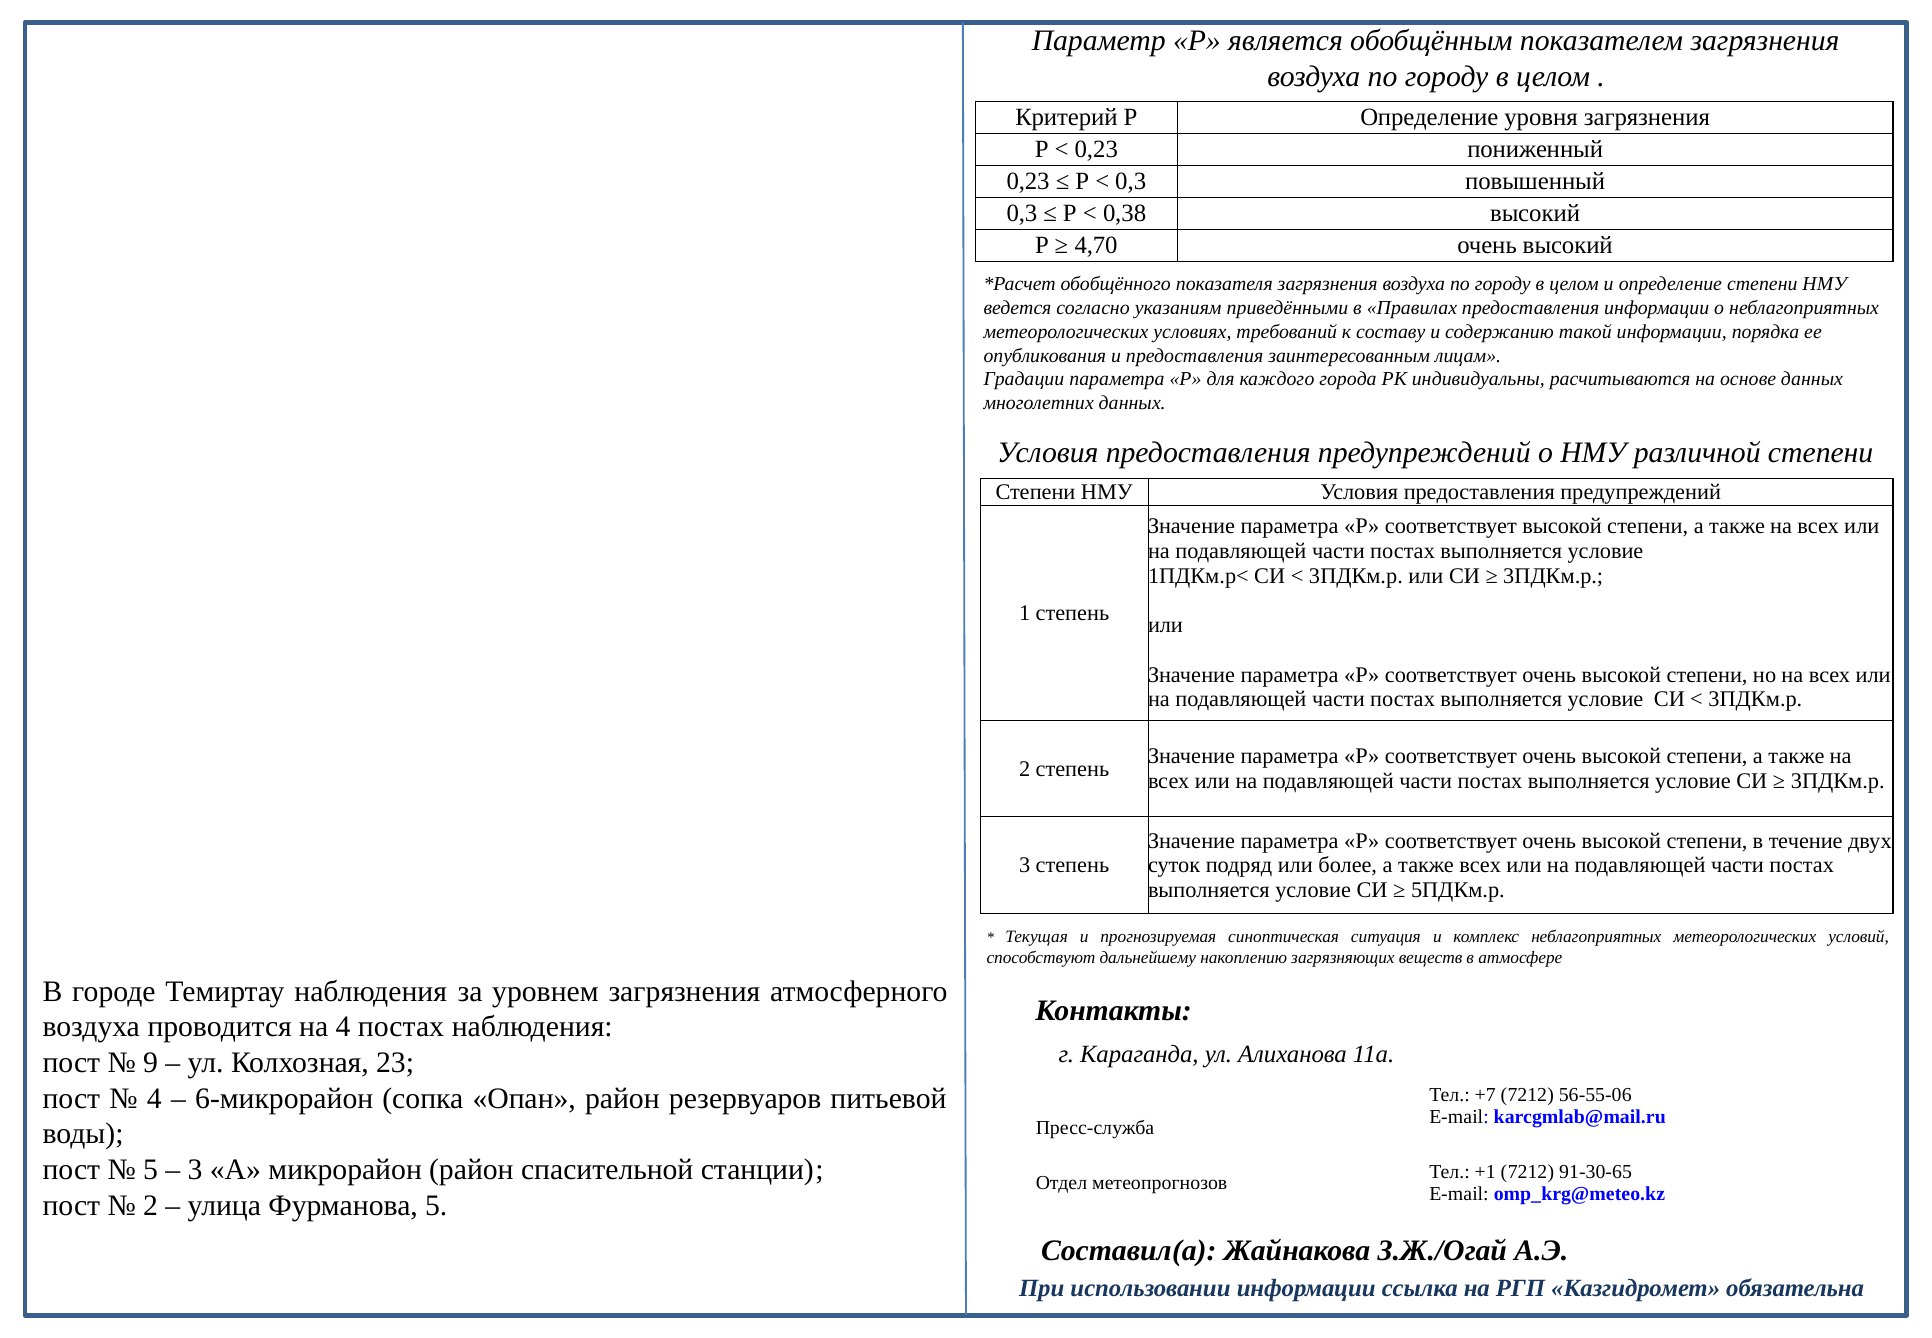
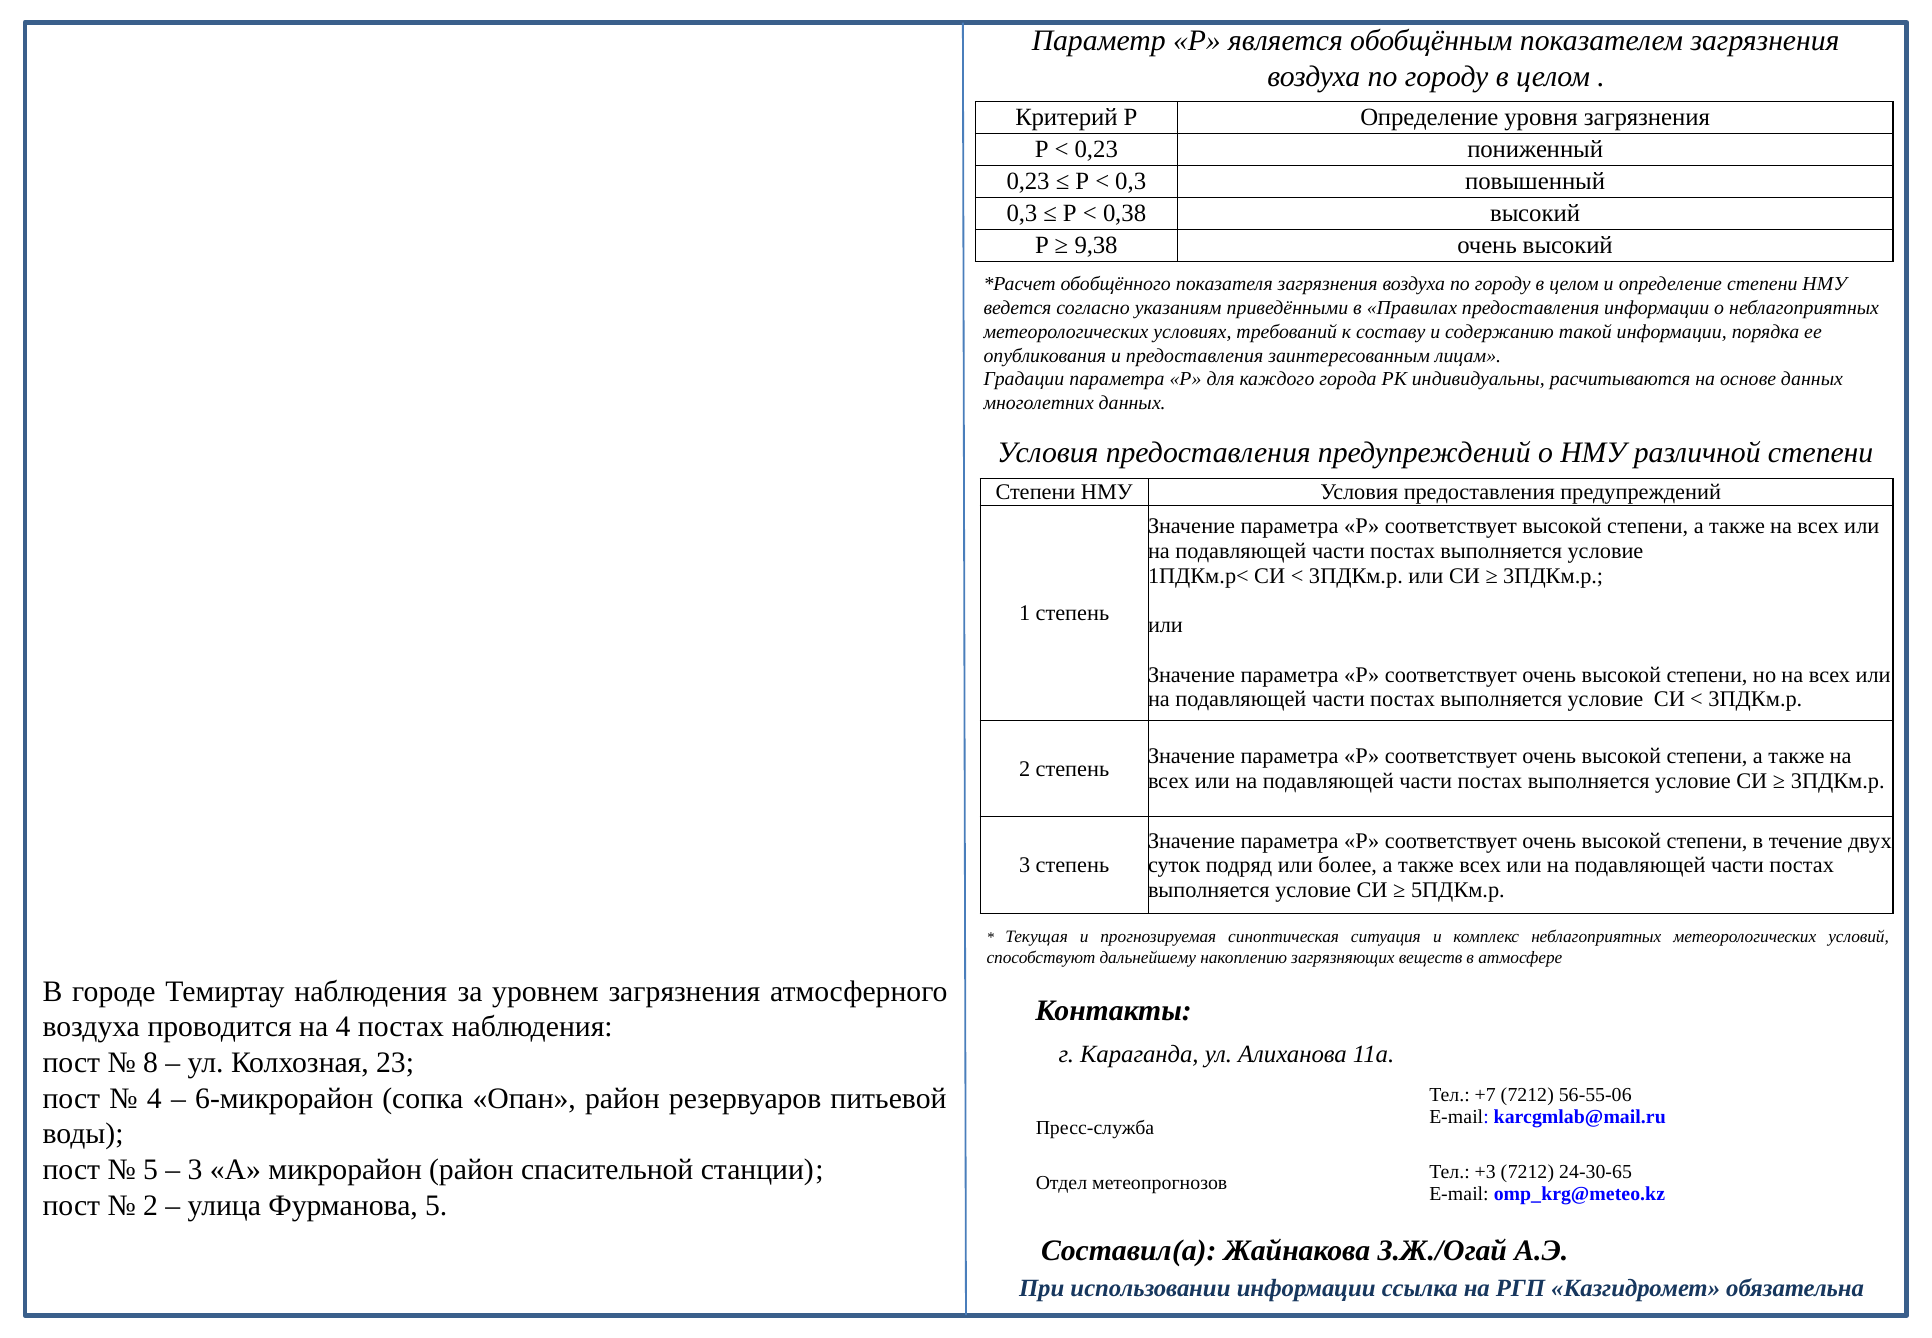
4,70: 4,70 -> 9,38 (1096, 245)
9: 9 -> 8 (151, 1062)
+1: +1 -> +3 (1485, 1172)
91-30-65: 91-30-65 -> 24-30-65 (1596, 1172)
